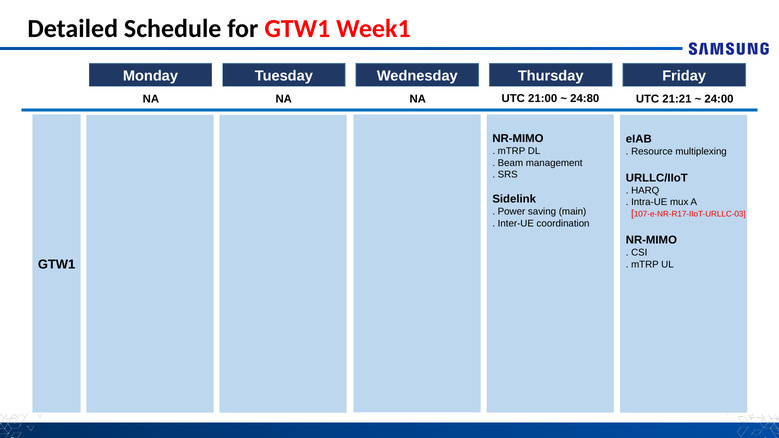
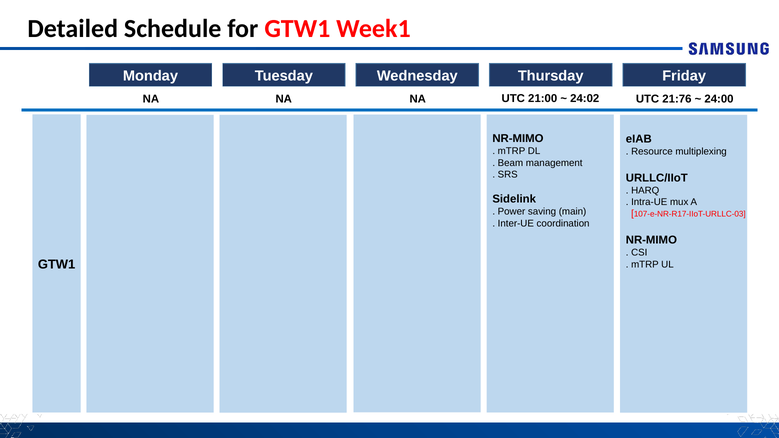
24:80: 24:80 -> 24:02 (585, 99)
21:21: 21:21 -> 21:76 (677, 99)
